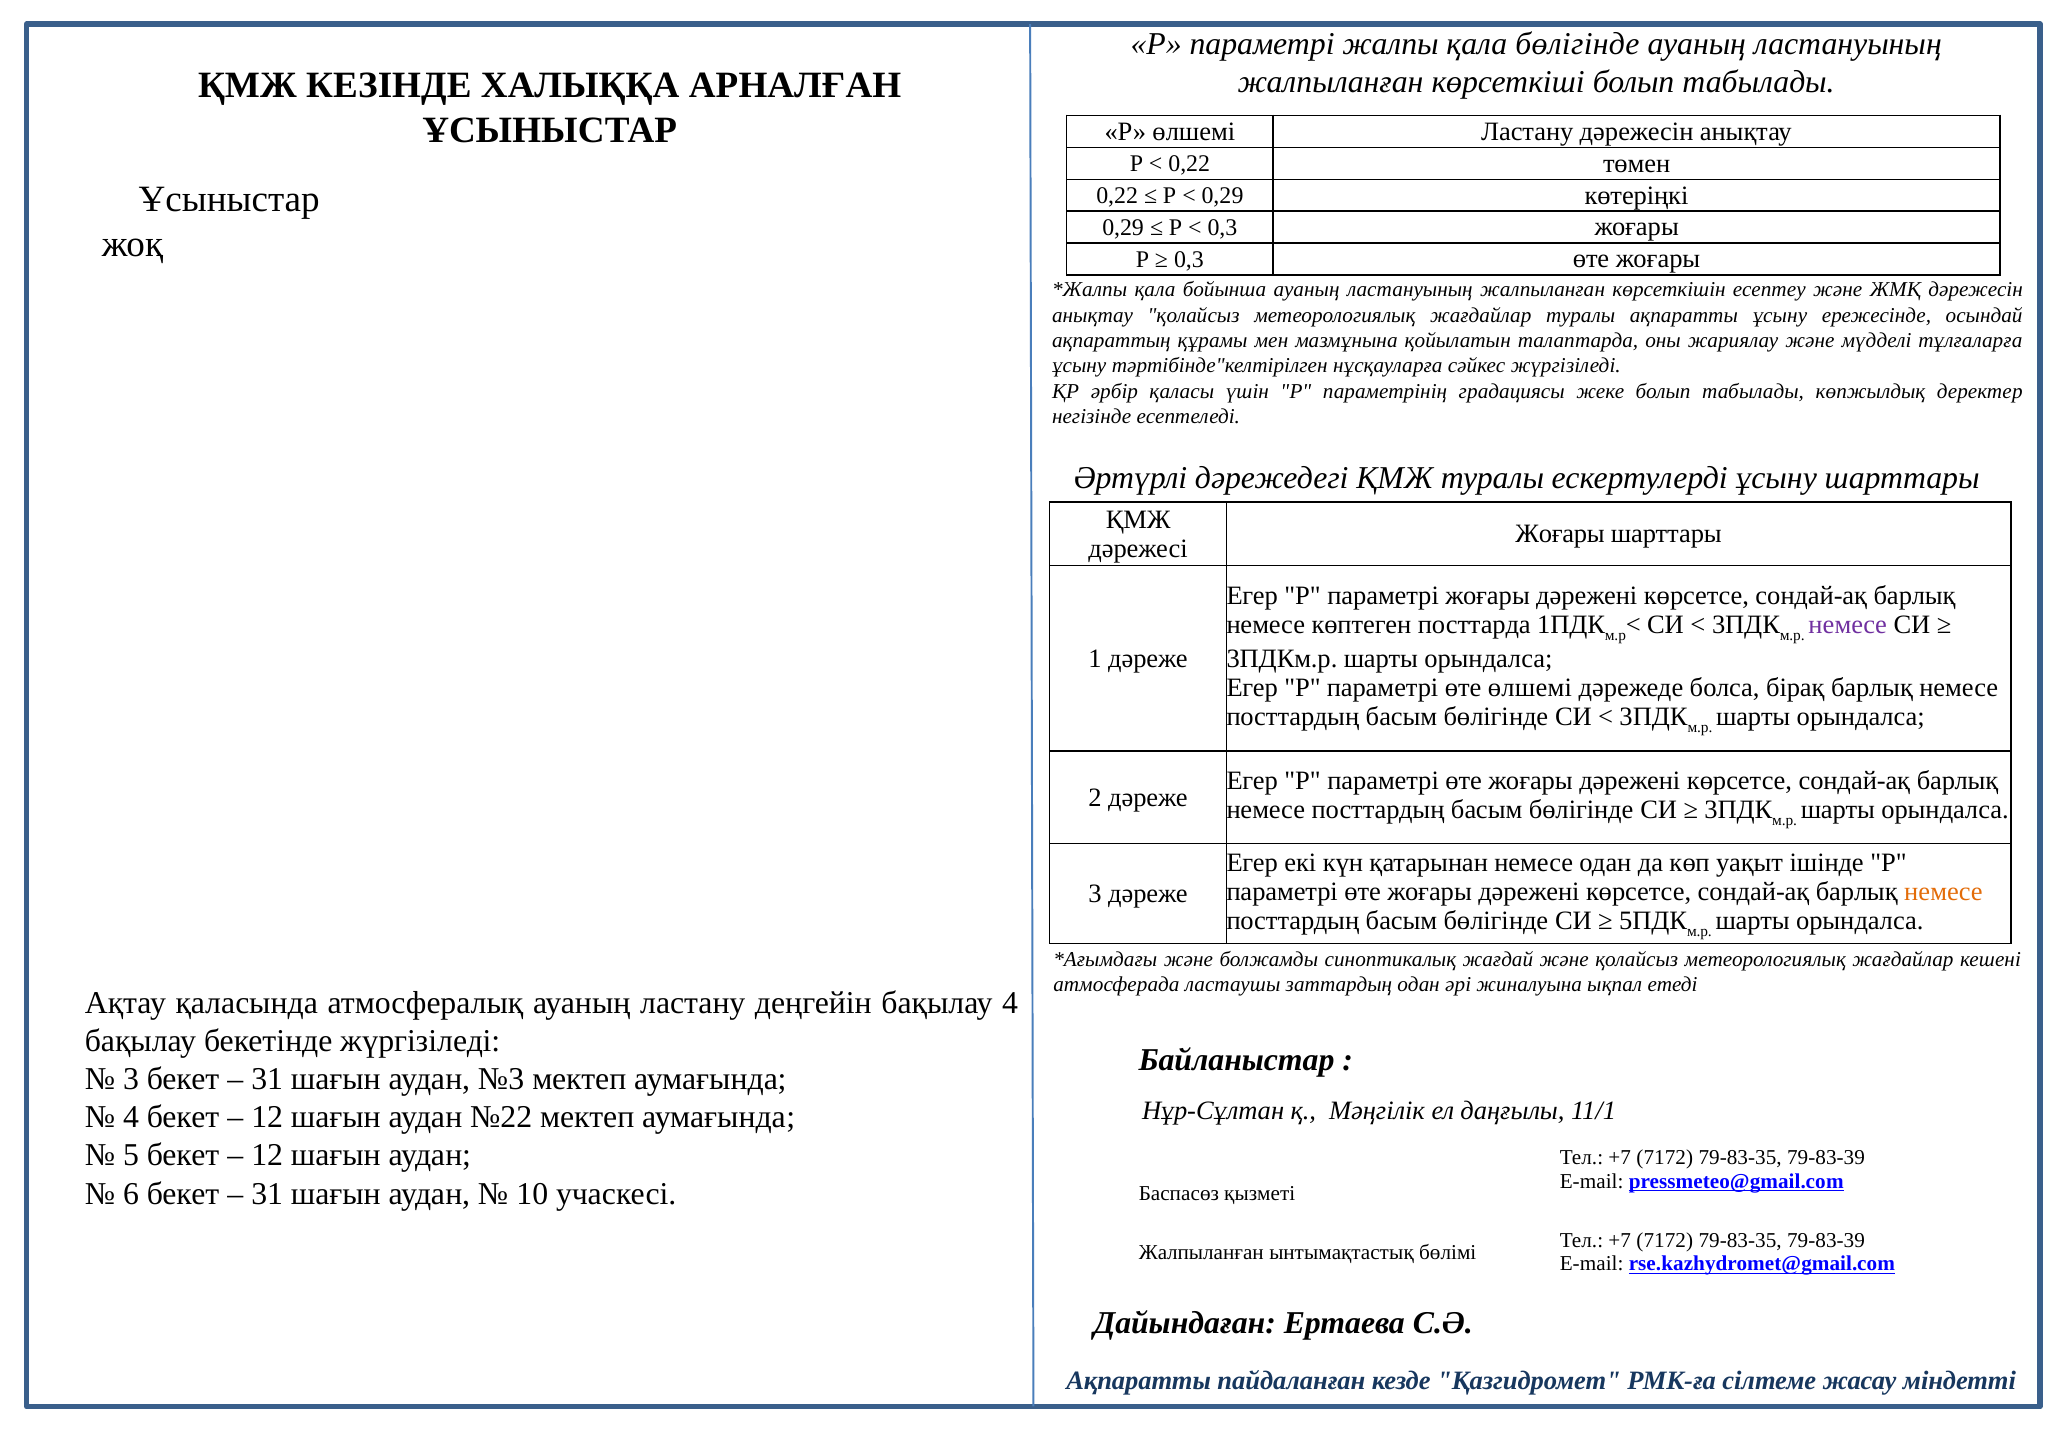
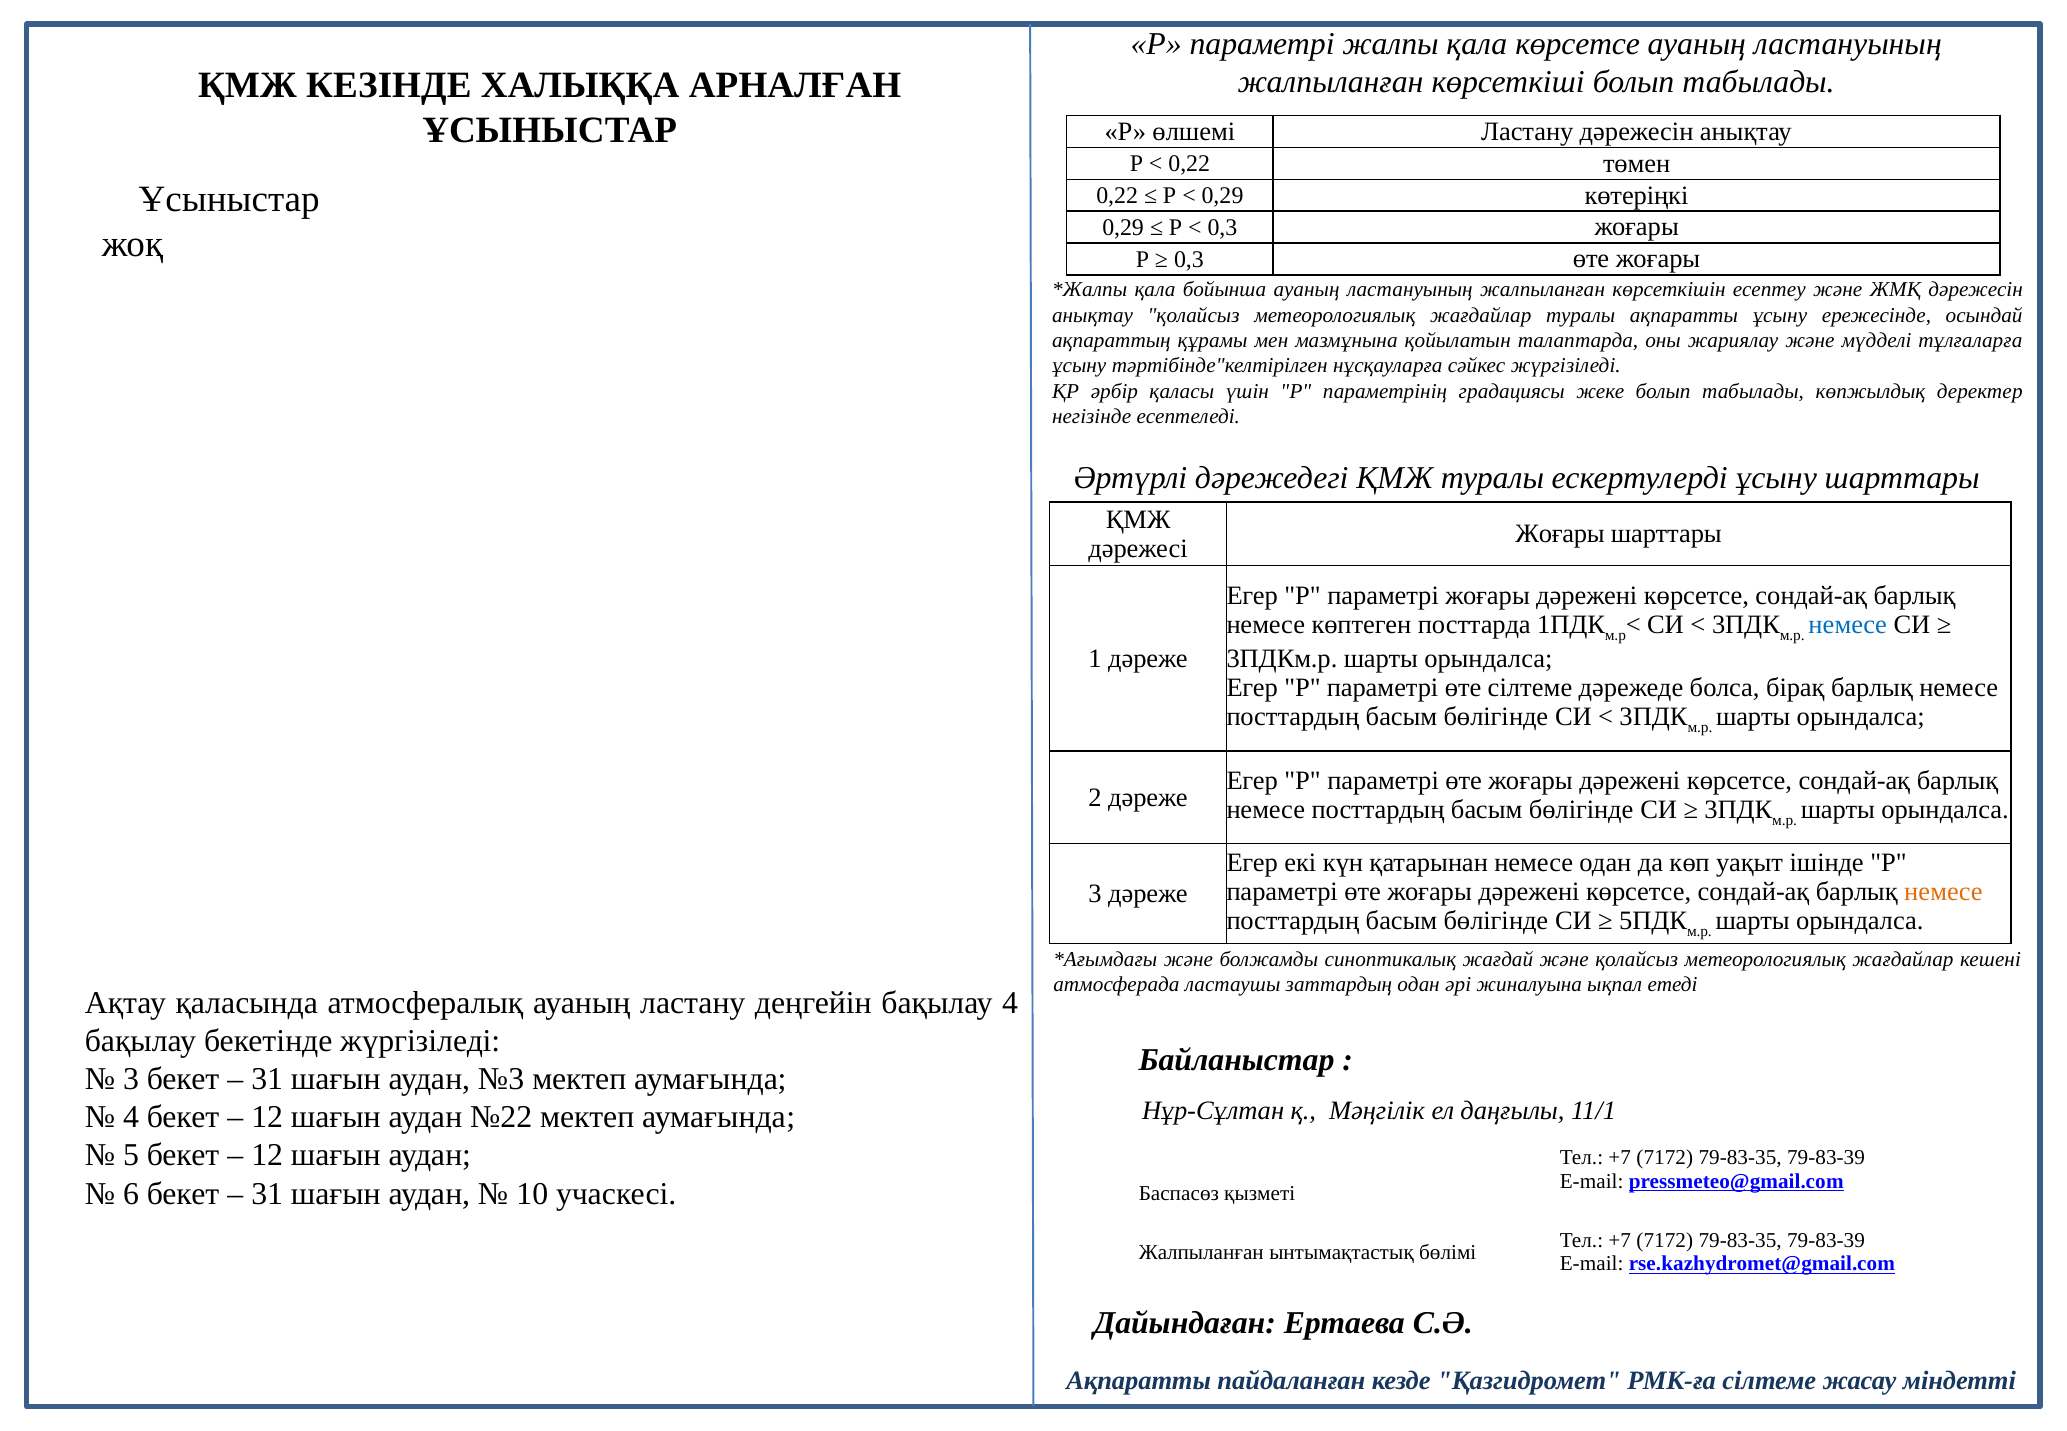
қала бөлігінде: бөлігінде -> көрсетсе (1578, 44)
немесе colour: purple -> blue (1848, 625)
өте өлшемі: өлшемі -> сілтеме (1530, 688)
